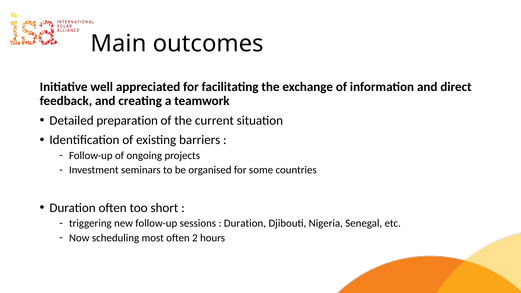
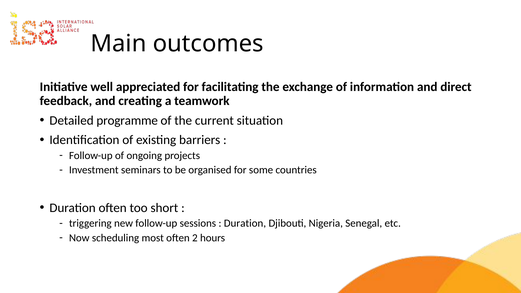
preparation: preparation -> programme (127, 120)
